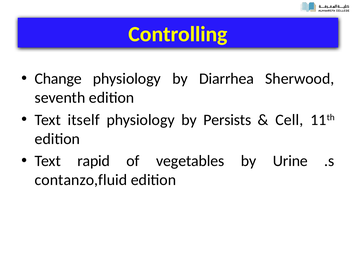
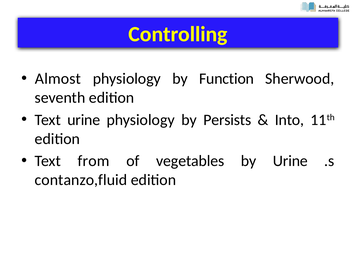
Change: Change -> Almost (58, 79)
Diarrhea: Diarrhea -> Function (227, 79)
Text itself: itself -> urine (84, 120)
Cell: Cell -> Into (289, 120)
rapid: rapid -> from (94, 161)
